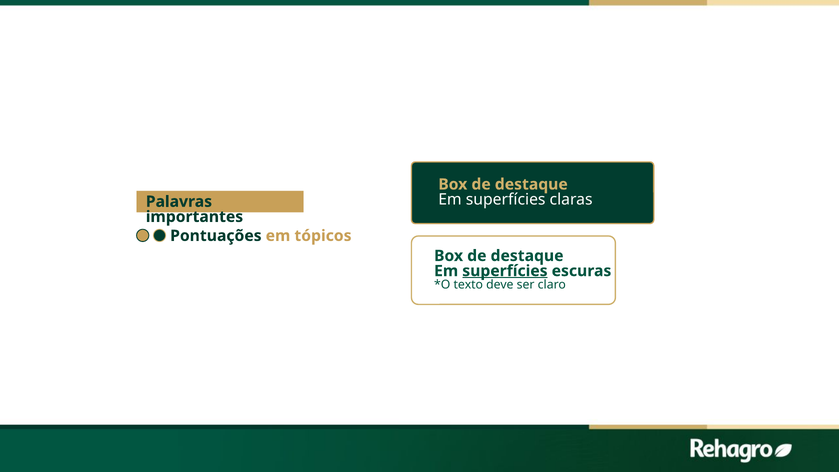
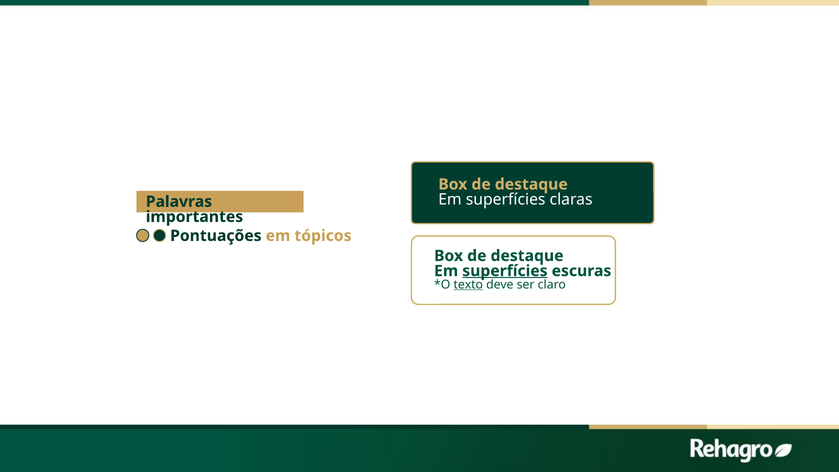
texto underline: none -> present (468, 284)
